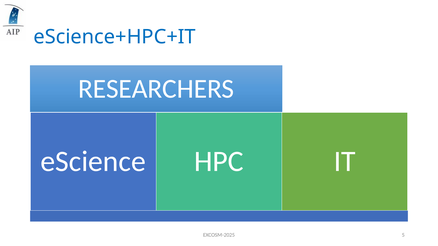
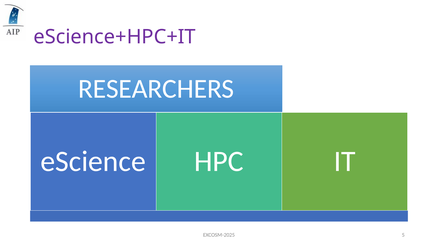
eScience+HPC+IT colour: blue -> purple (115, 37)
